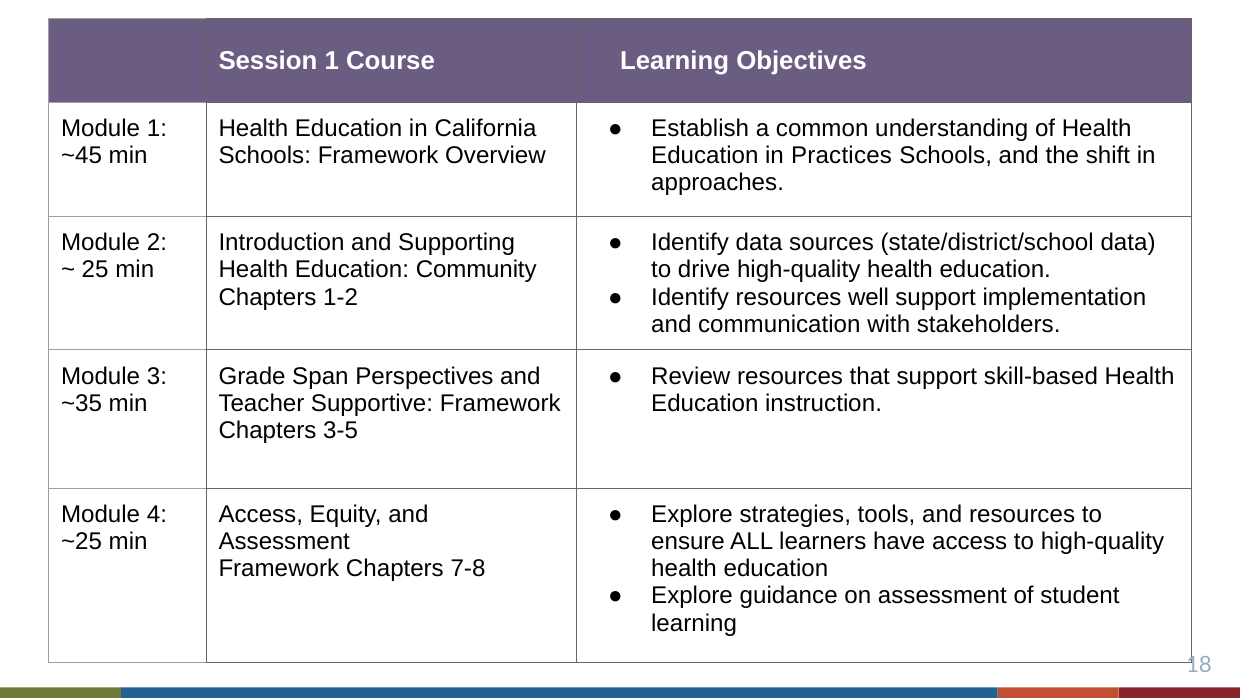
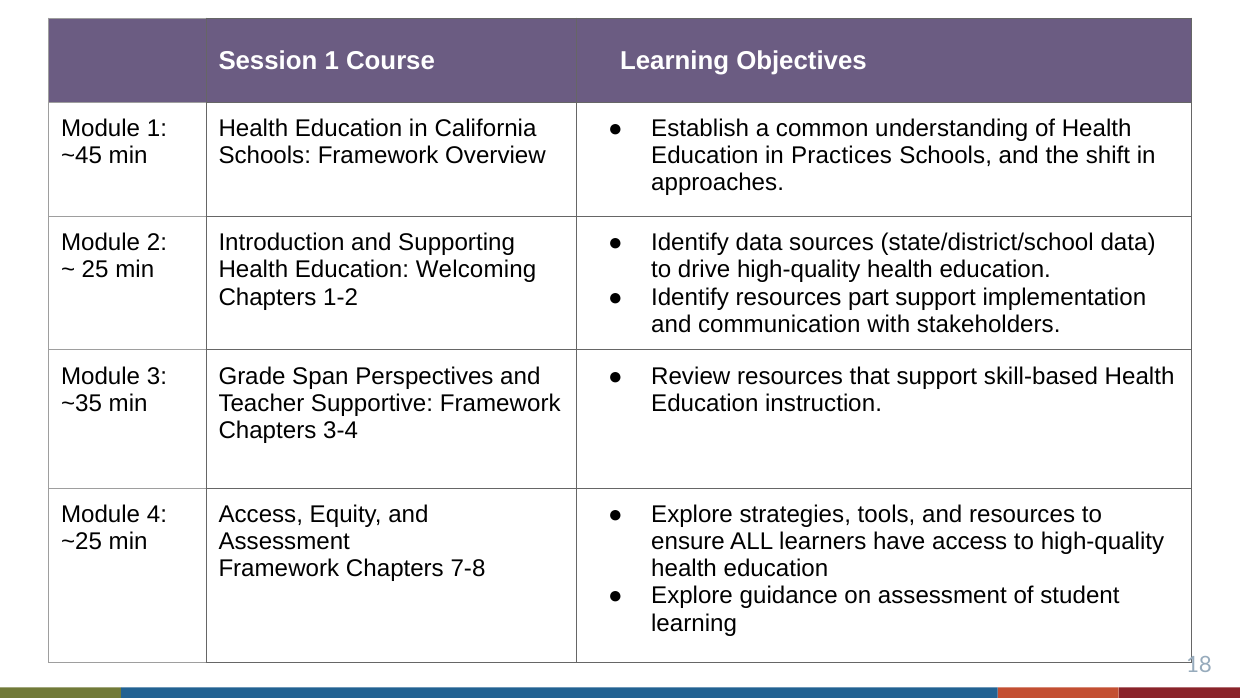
Community: Community -> Welcoming (476, 270)
well: well -> part (869, 297)
3-5: 3-5 -> 3-4 (341, 430)
